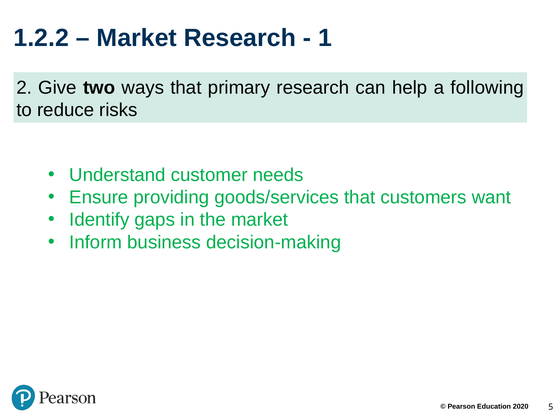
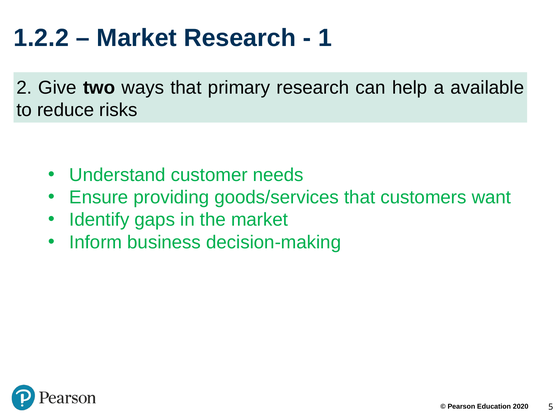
following: following -> available (487, 88)
